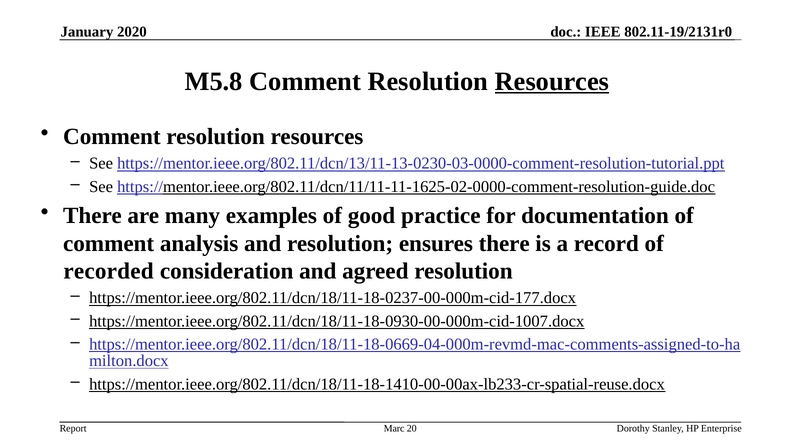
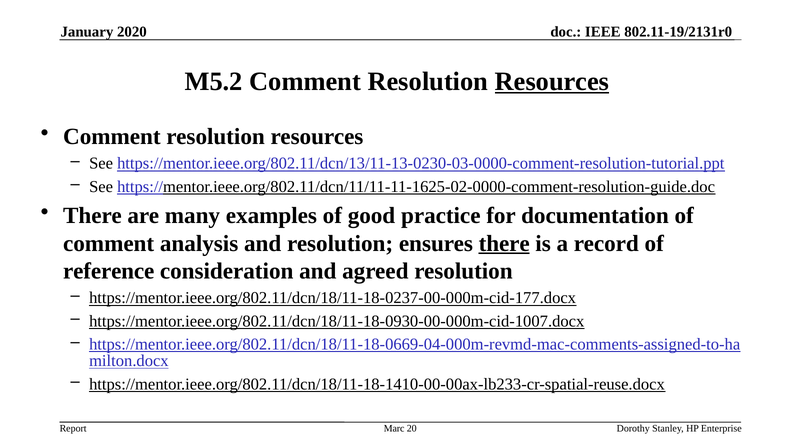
M5.8: M5.8 -> M5.2 (214, 81)
there underline: none -> present (504, 243)
recorded: recorded -> reference (109, 271)
